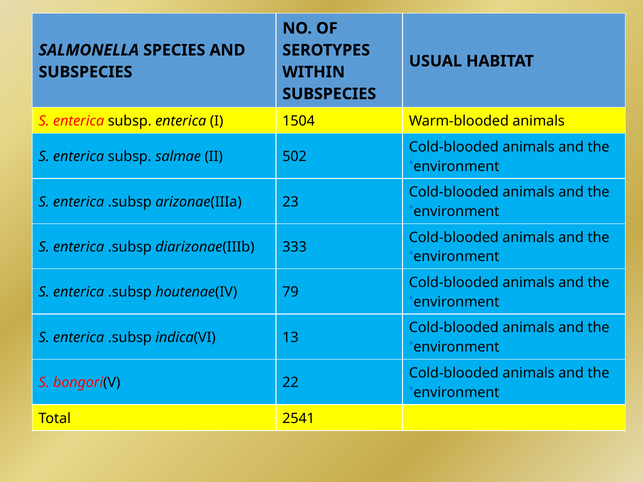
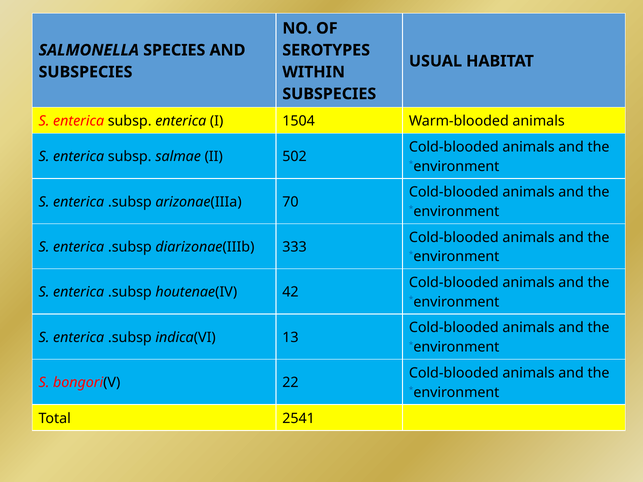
23: 23 -> 70 (290, 202)
79: 79 -> 42 (290, 292)
